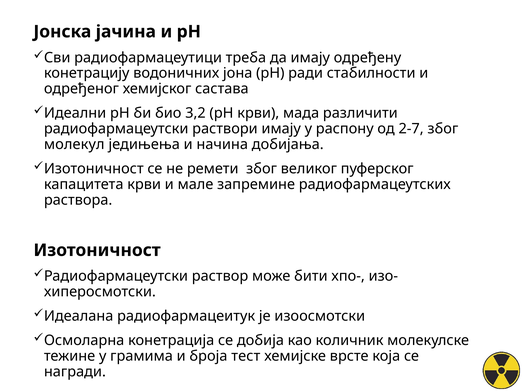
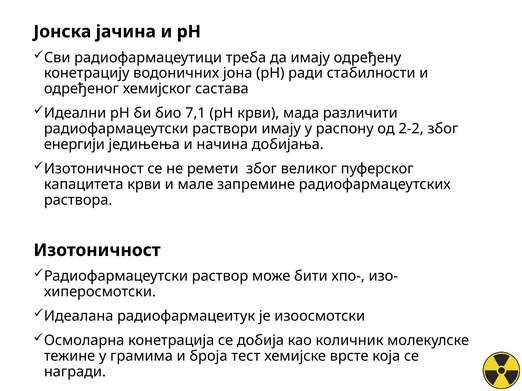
3,2: 3,2 -> 7,1 (195, 113)
2-7: 2-7 -> 2-2 (411, 129)
молекул: молекул -> енергији (74, 145)
